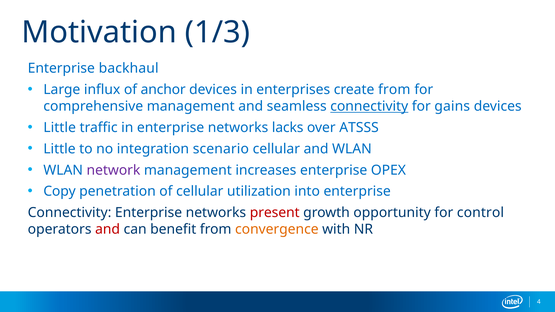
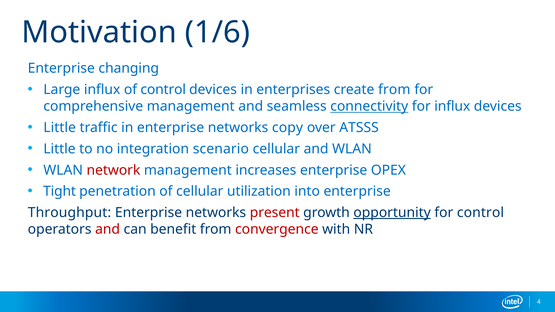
1/3: 1/3 -> 1/6 (217, 32)
backhaul: backhaul -> changing (129, 68)
of anchor: anchor -> control (163, 90)
for gains: gains -> influx (452, 106)
lacks: lacks -> copy (288, 128)
network colour: purple -> red (113, 170)
Copy: Copy -> Tight (60, 191)
Connectivity: Connectivity -> Throughput (69, 213)
opportunity underline: none -> present (392, 213)
convergence colour: orange -> red (277, 229)
